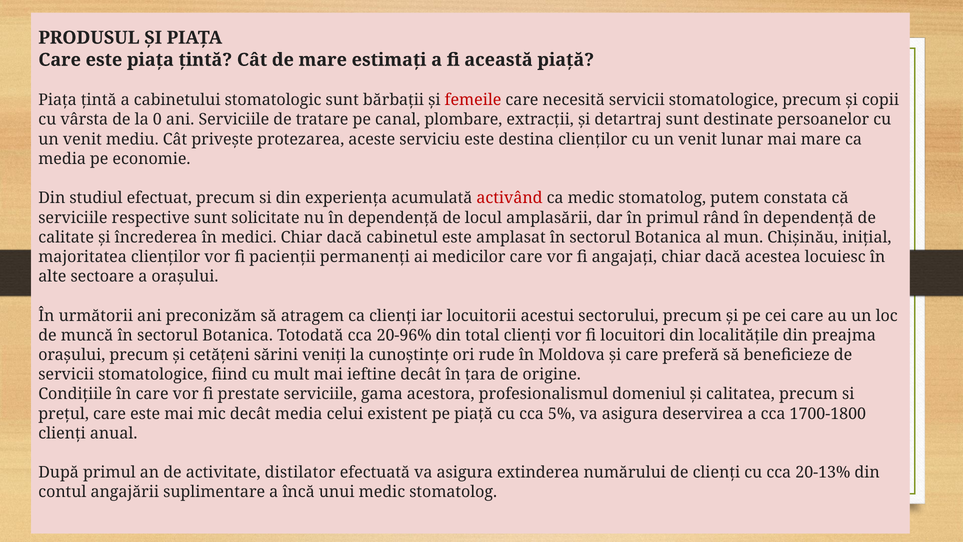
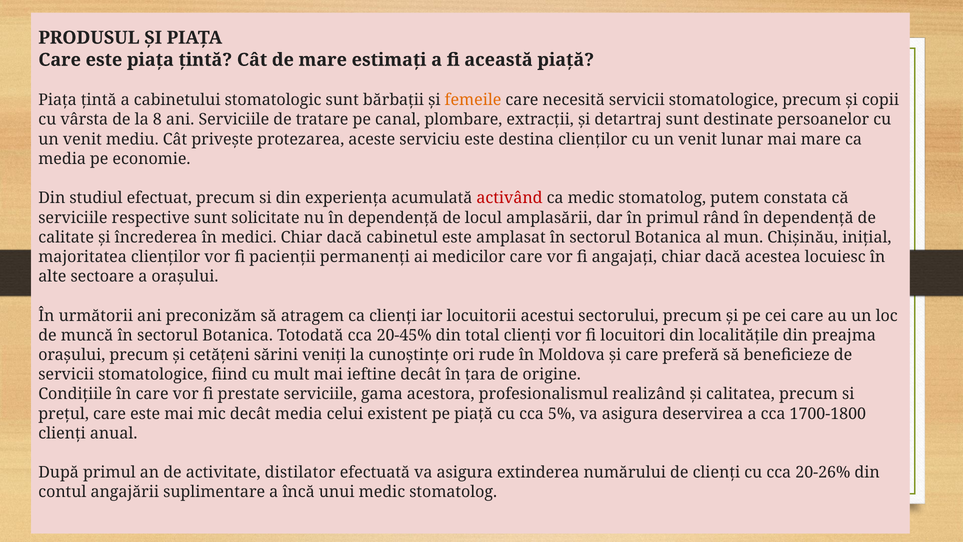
femeile colour: red -> orange (473, 100)
0: 0 -> 8 (157, 120)
20-96%: 20-96% -> 20-45% (404, 335)
domeniul: domeniul -> realizând (649, 394)
20-13%: 20-13% -> 20-26% (823, 472)
